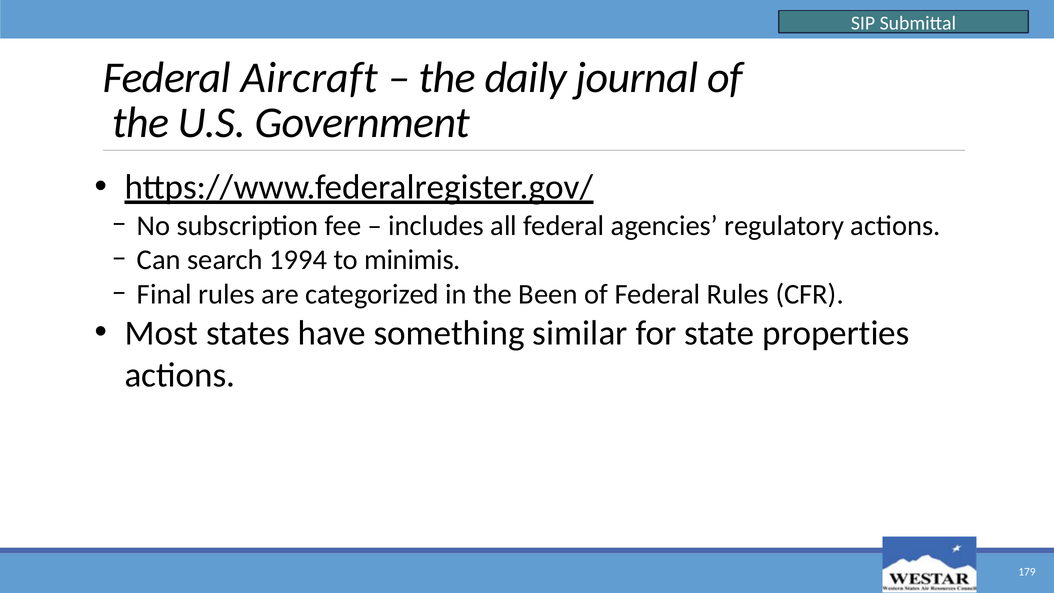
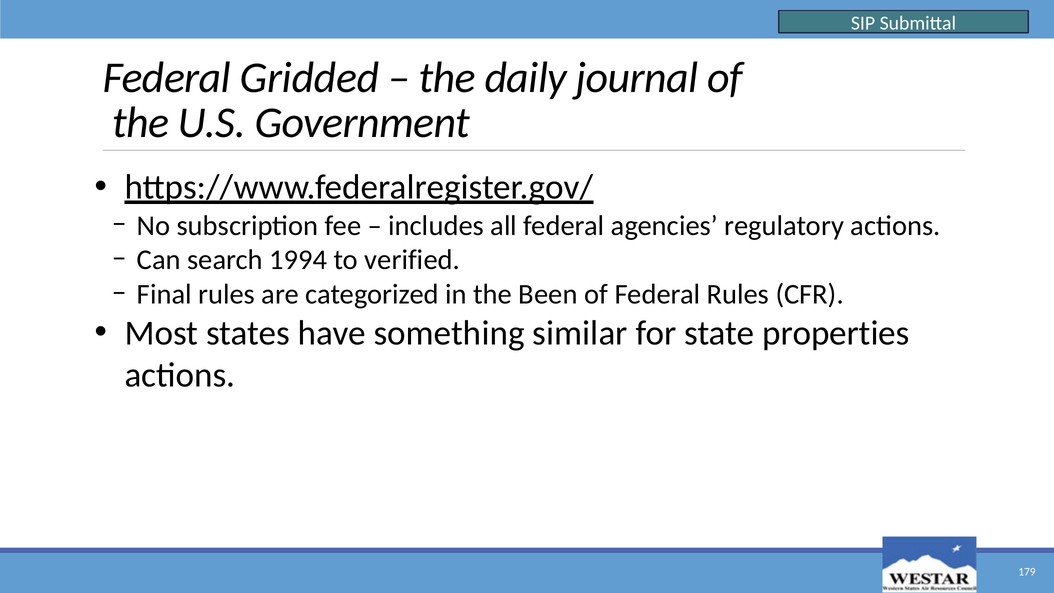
Aircraft: Aircraft -> Gridded (310, 78)
minimis: minimis -> verified (412, 260)
